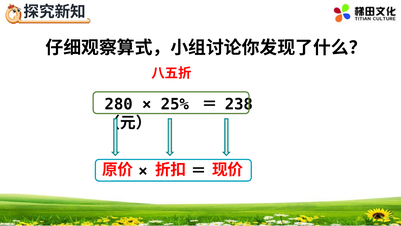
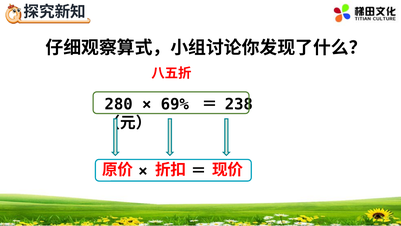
25%: 25% -> 69% (175, 104)
